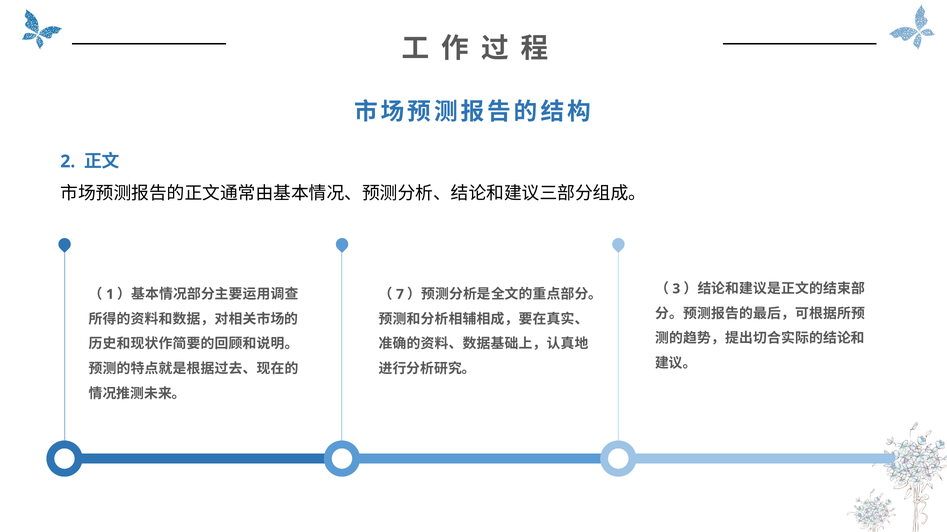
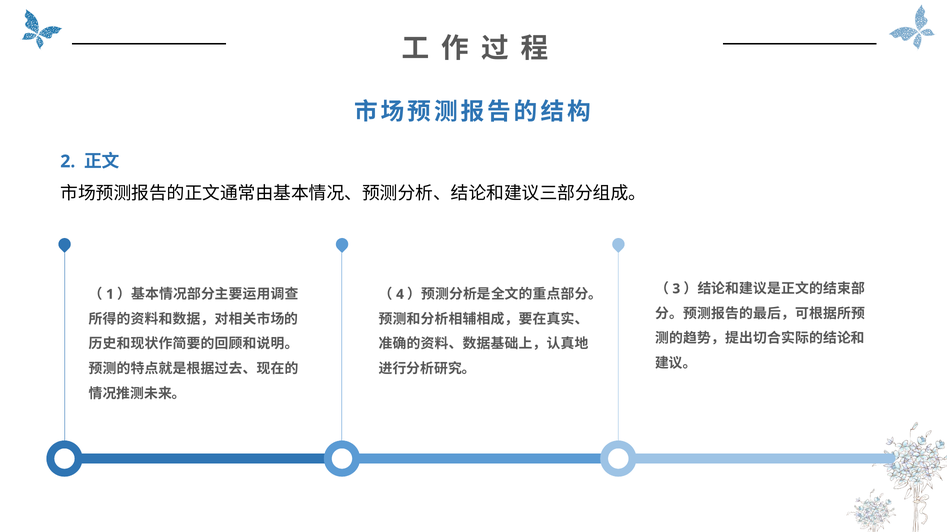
7: 7 -> 4 (400, 295)
